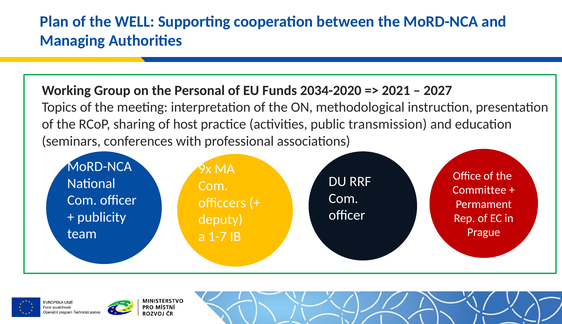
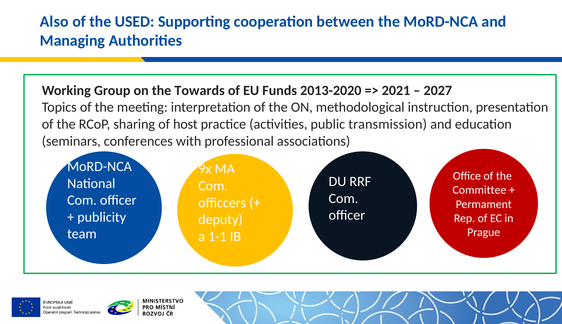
Plan: Plan -> Also (54, 22)
WELL: WELL -> USED (135, 22)
Personal: Personal -> Towards (200, 90)
2034-2020: 2034-2020 -> 2013-2020 (331, 90)
1-7: 1-7 -> 1-1 (217, 236)
